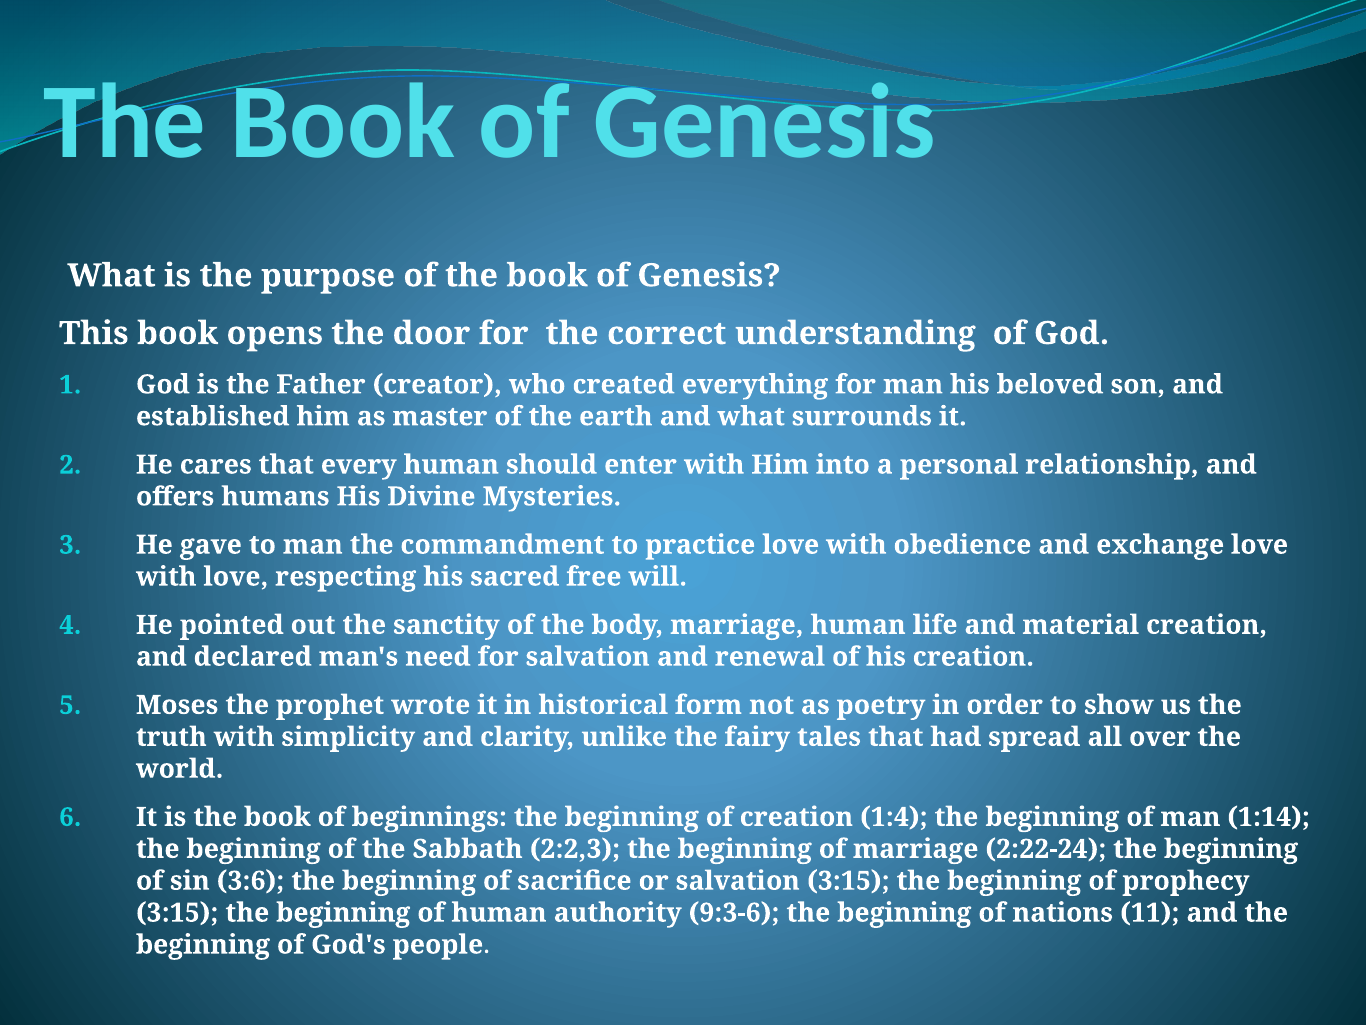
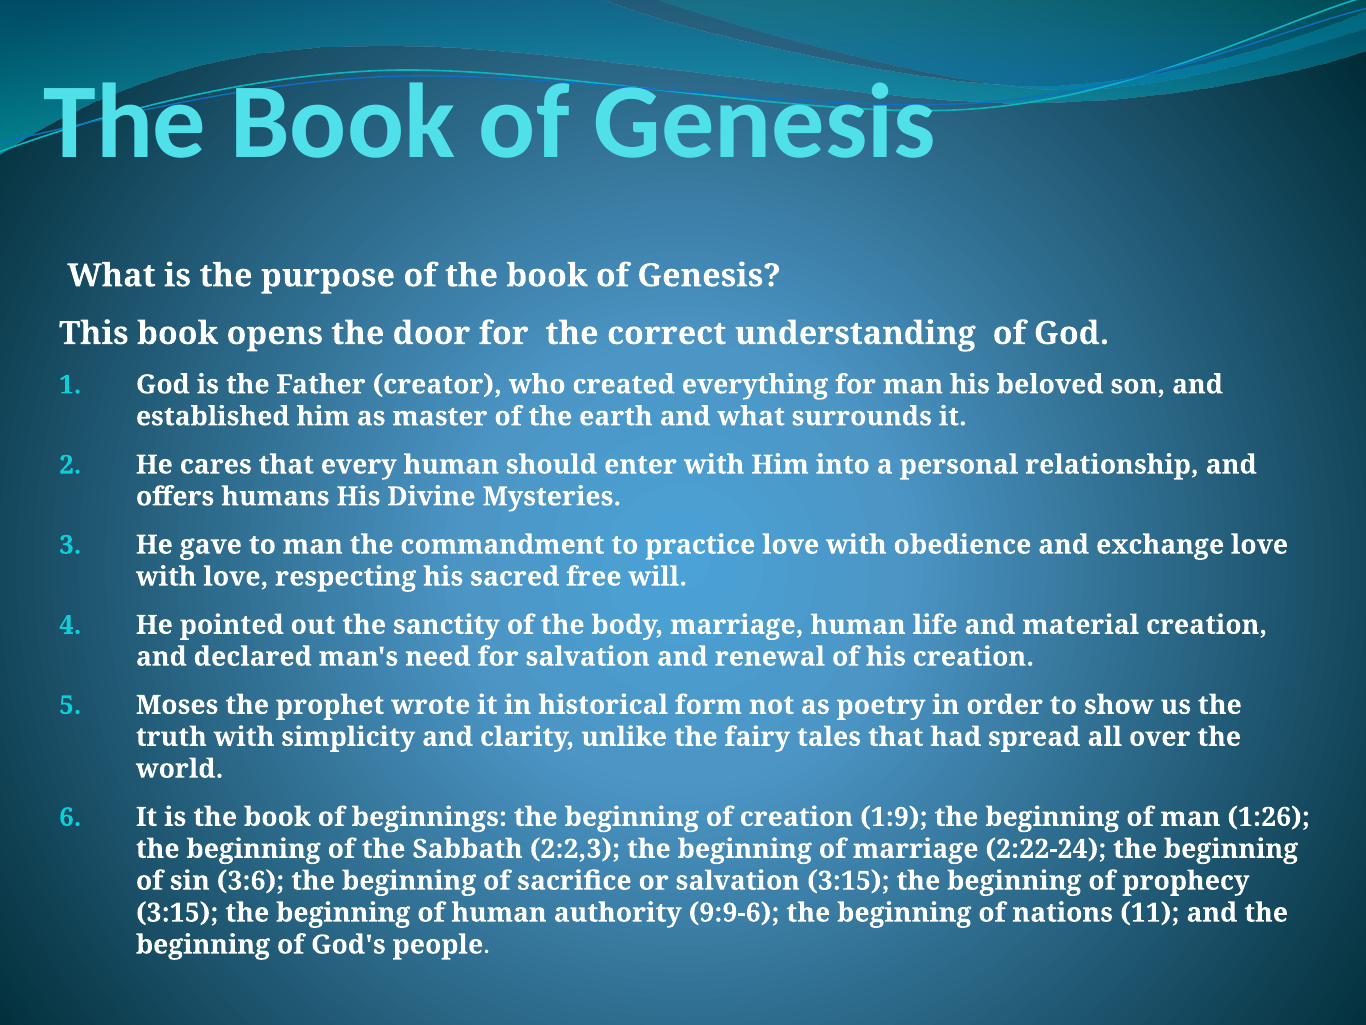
1:4: 1:4 -> 1:9 (894, 817)
1:14: 1:14 -> 1:26 (1269, 817)
9:3-6: 9:3-6 -> 9:9-6 (734, 912)
